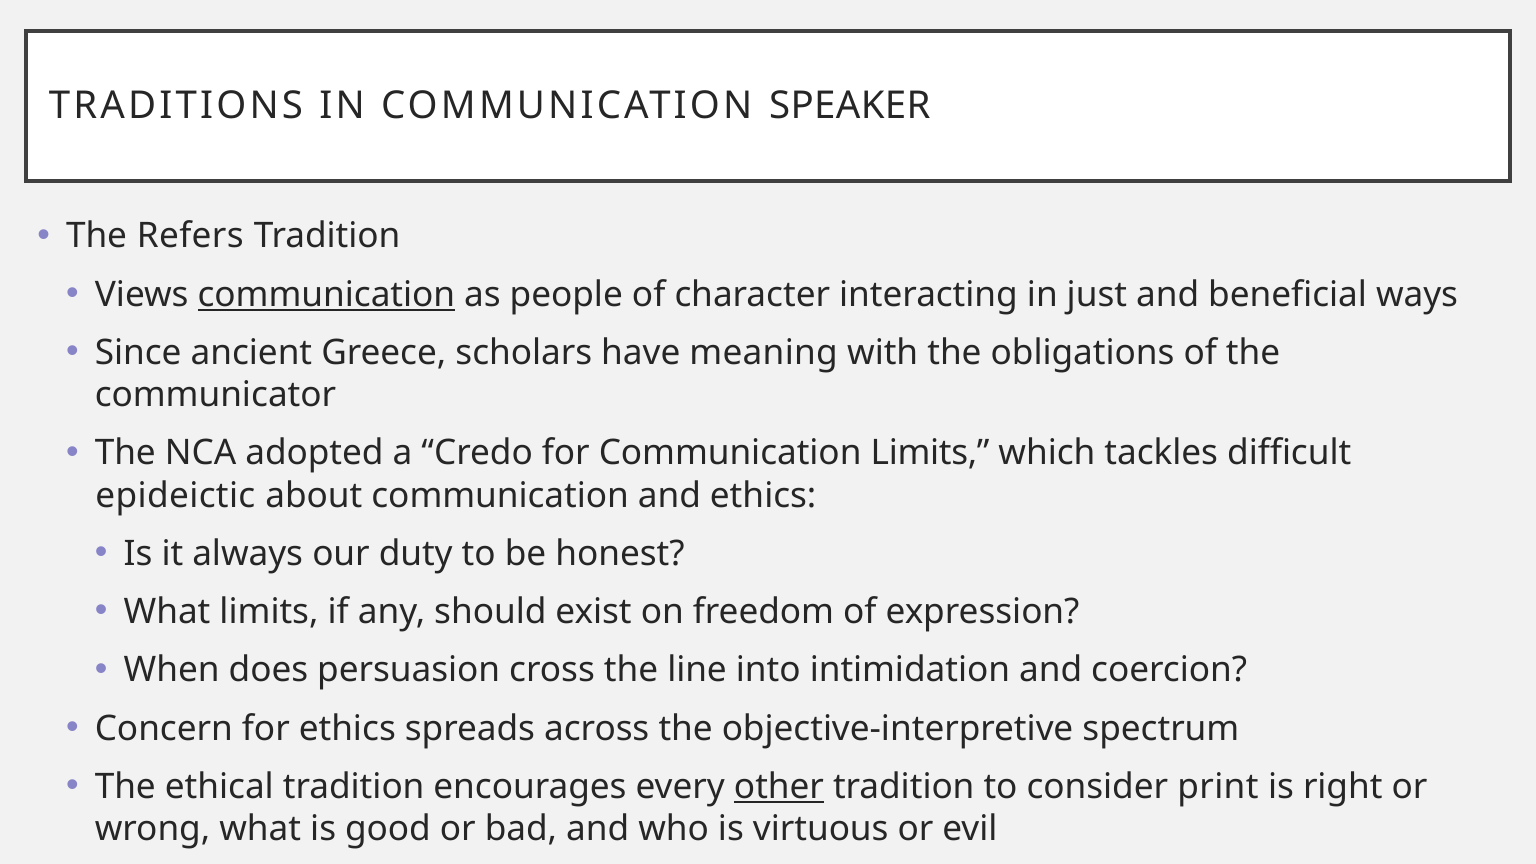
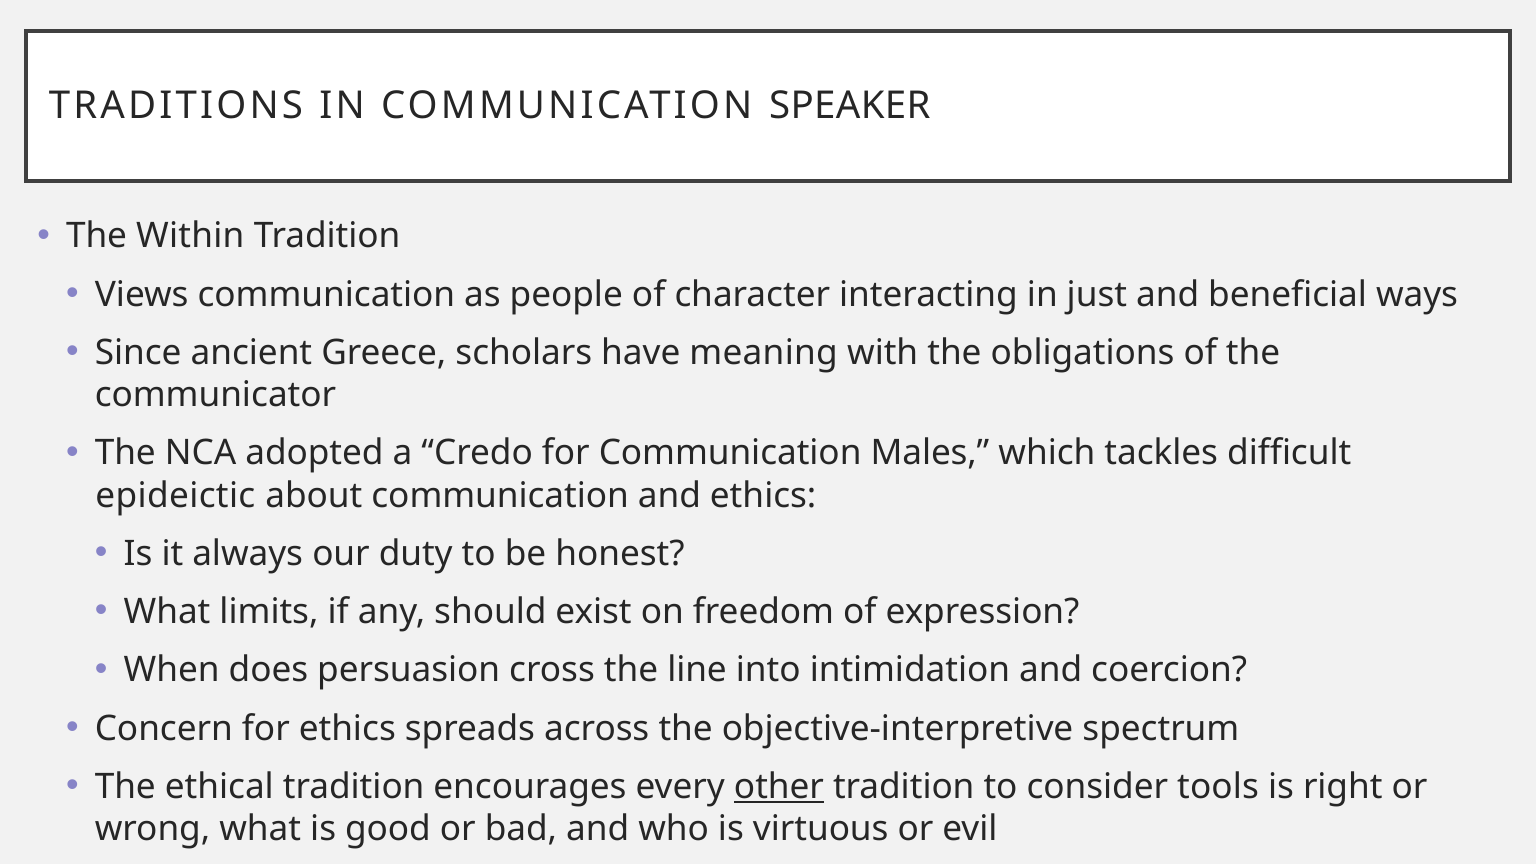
Refers: Refers -> Within (190, 236)
communication underline: present -> none (326, 295)
Communication Limits: Limits -> Males (930, 453)
print: print -> tools (1218, 787)
